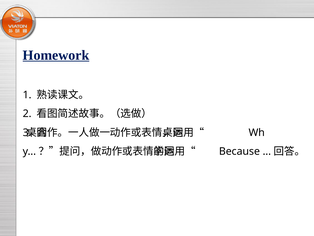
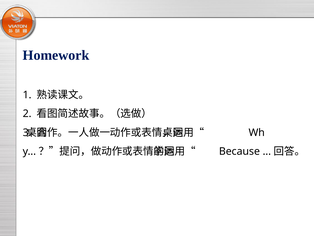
Homework underline: present -> none (56, 55)
